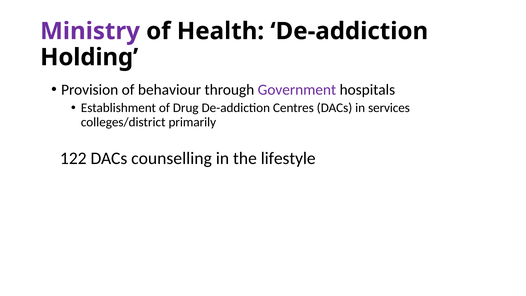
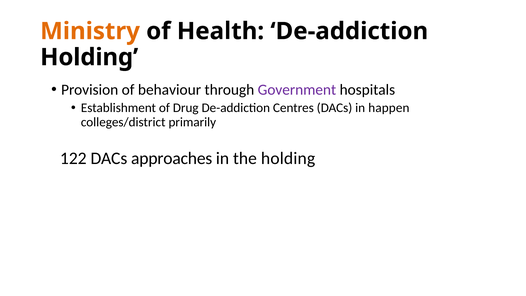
Ministry colour: purple -> orange (90, 31)
services: services -> happen (389, 108)
counselling: counselling -> approaches (172, 158)
the lifestyle: lifestyle -> holding (288, 158)
